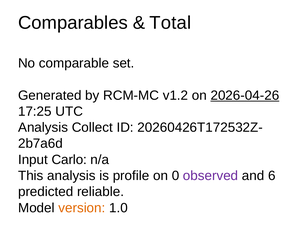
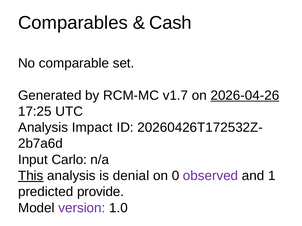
Total: Total -> Cash (170, 23)
v1.2: v1.2 -> v1.7 (175, 96)
Collect: Collect -> Impact (92, 128)
This underline: none -> present (31, 176)
profile: profile -> denial (131, 176)
6: 6 -> 1 (272, 176)
reliable: reliable -> provide (101, 192)
version colour: orange -> purple (82, 208)
